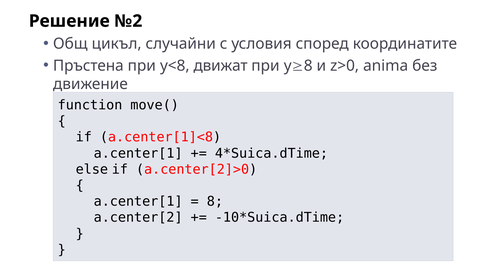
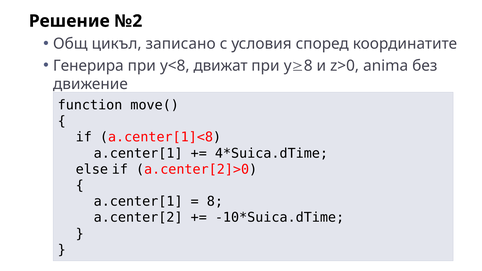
случайни: случайни -> записано (181, 44)
Пръстена: Пръстена -> Генерира (88, 66)
